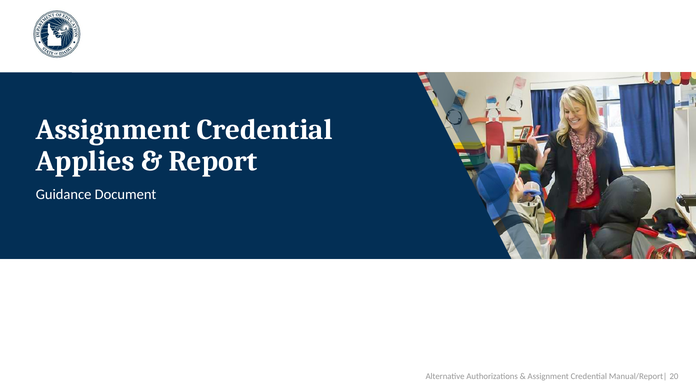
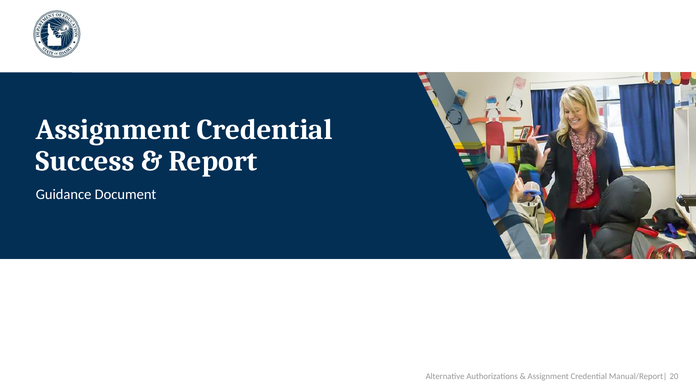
Applies: Applies -> Success (85, 161)
